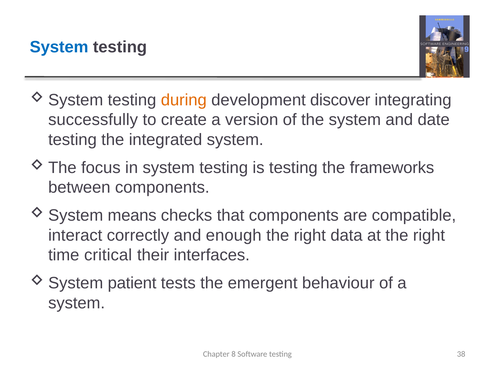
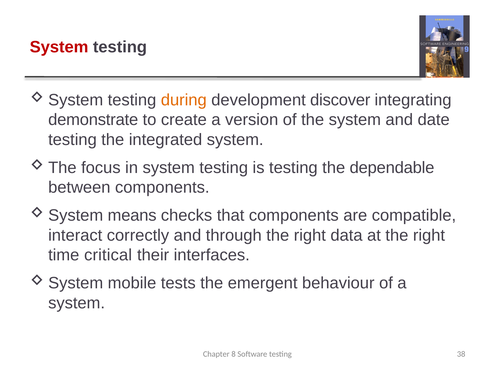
System colour: blue -> red (59, 47)
successfully: successfully -> demonstrate (93, 120)
frameworks: frameworks -> dependable (392, 168)
enough: enough -> through (234, 235)
patient: patient -> mobile (132, 283)
